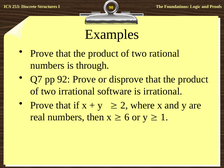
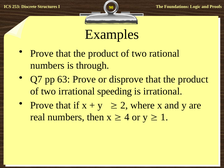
92: 92 -> 63 (64, 79)
software: software -> speeding (115, 91)
6: 6 -> 4 (127, 117)
